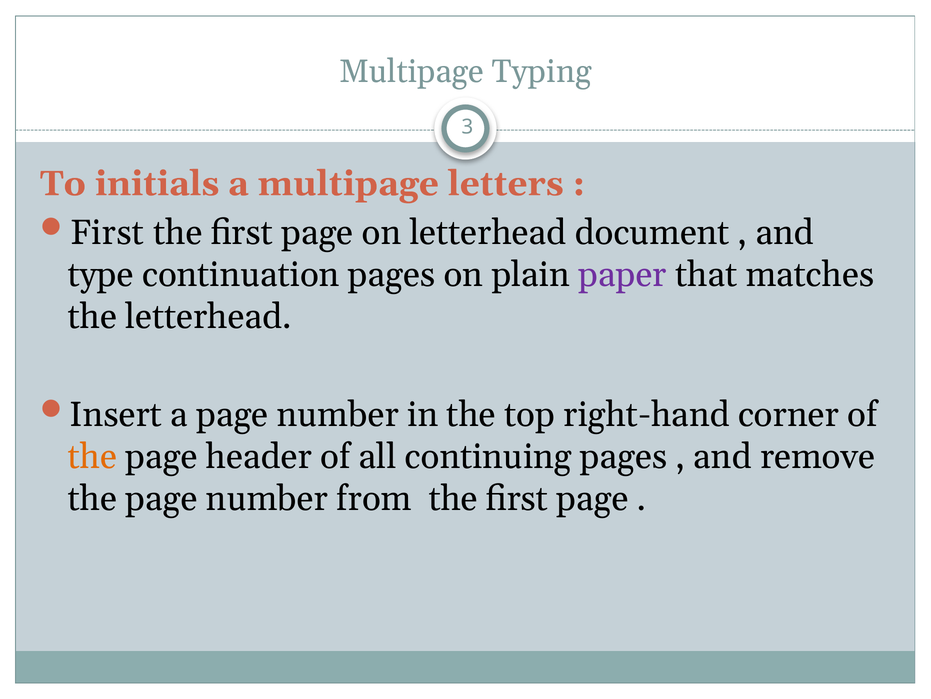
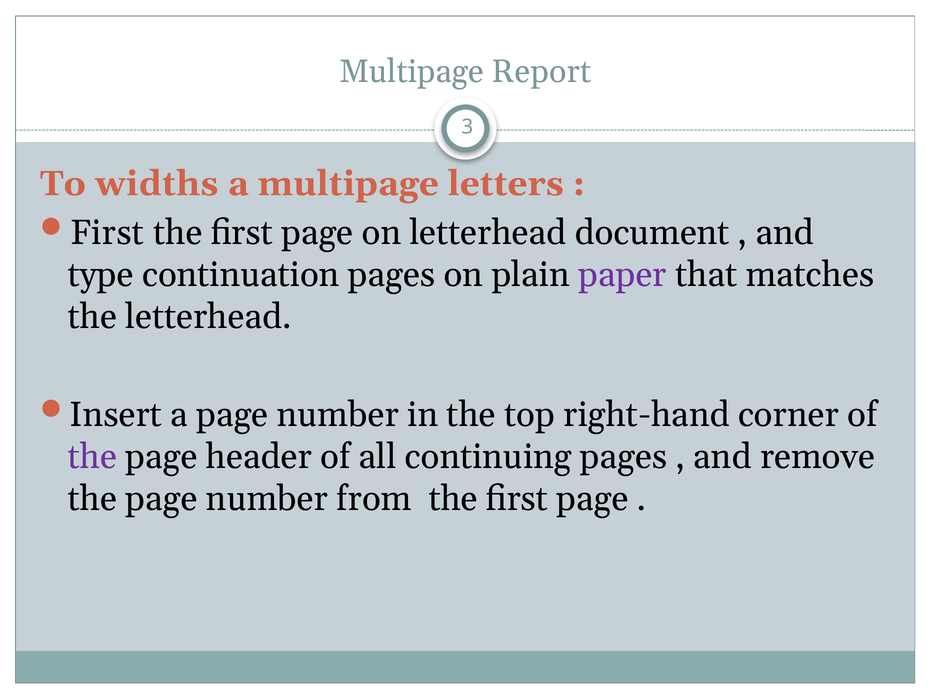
Typing: Typing -> Report (542, 71)
initials: initials -> widths (157, 183)
the colour: orange -> purple (92, 456)
